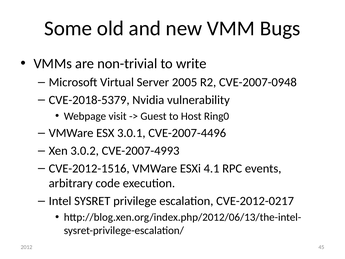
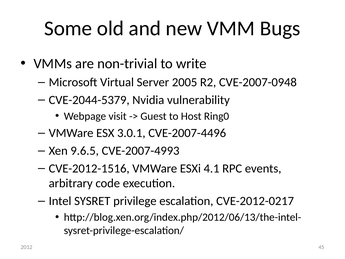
CVE-2018-5379: CVE-2018-5379 -> CVE-2044-5379 (89, 100)
3.0.2: 3.0.2 -> 9.6.5 (85, 151)
